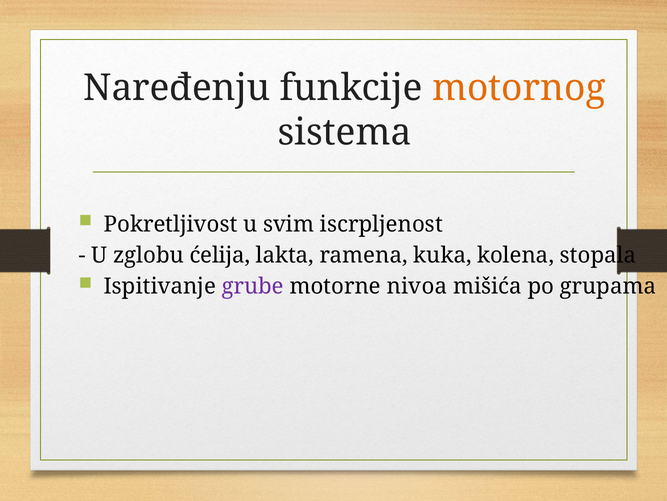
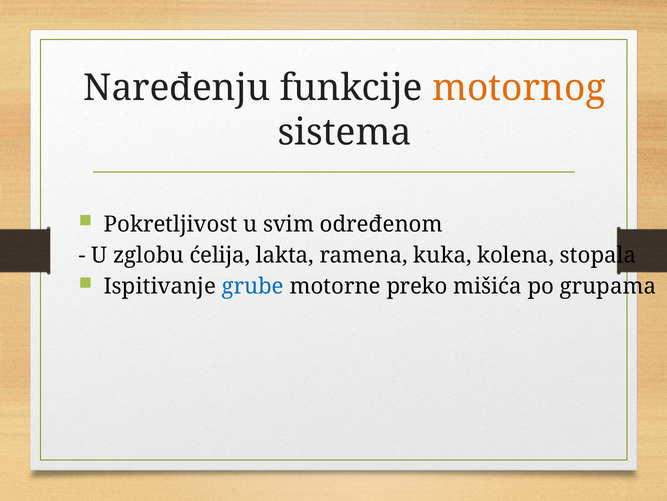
iscrpljenost: iscrpljenost -> određenom (381, 224)
grube colour: purple -> blue (253, 286)
nivoa: nivoa -> preko (417, 286)
